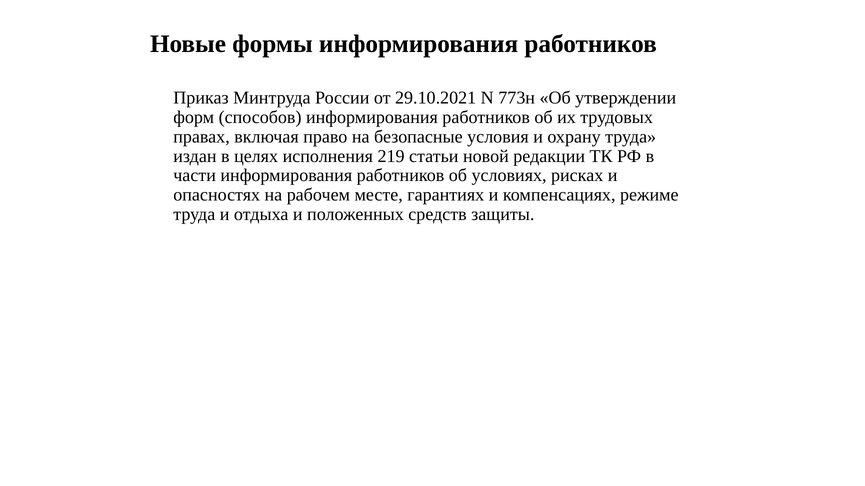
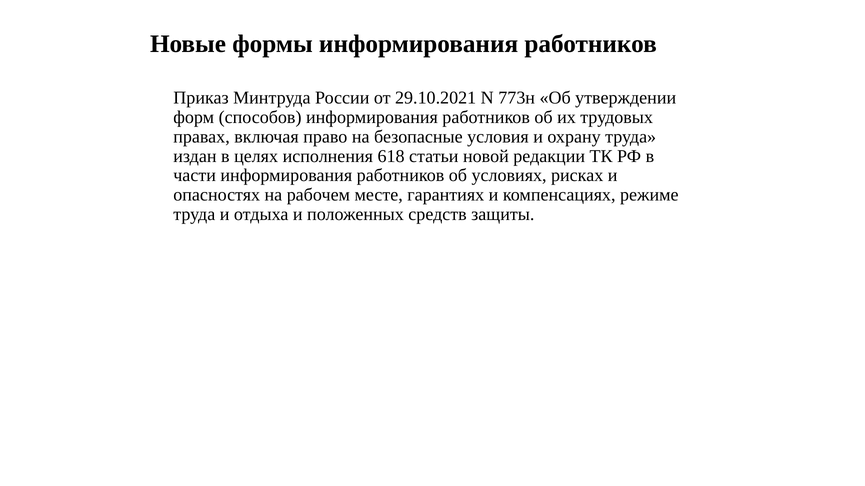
219: 219 -> 618 (391, 156)
